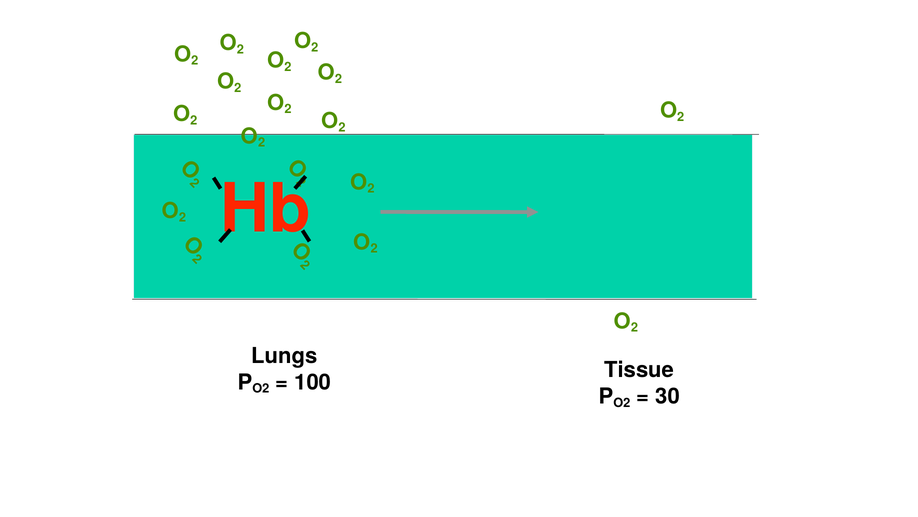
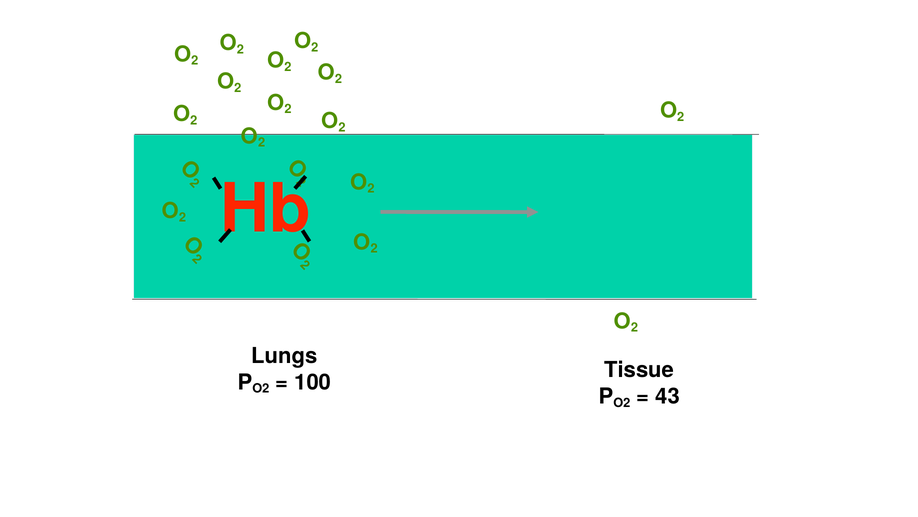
30: 30 -> 43 (668, 396)
